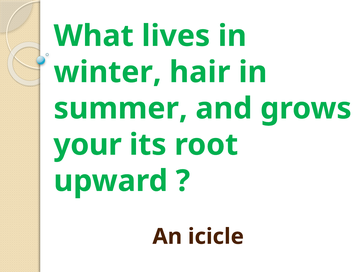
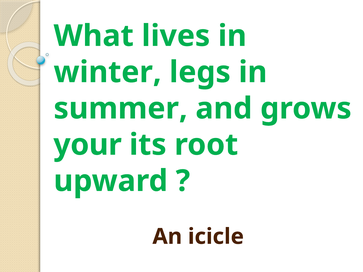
hair: hair -> legs (200, 72)
